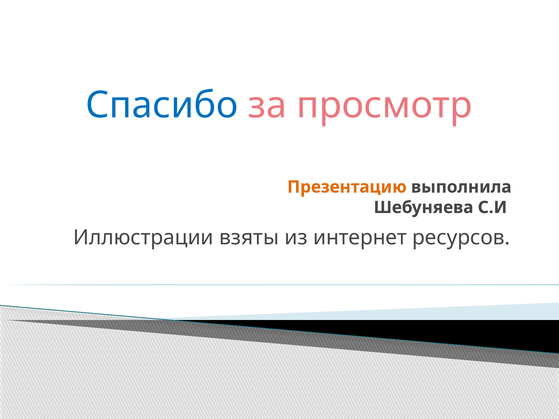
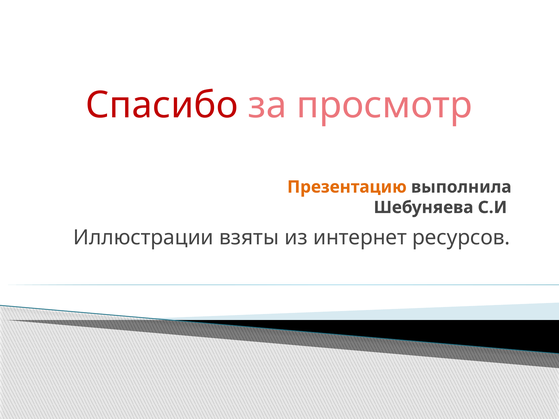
Спасибо colour: blue -> red (162, 105)
